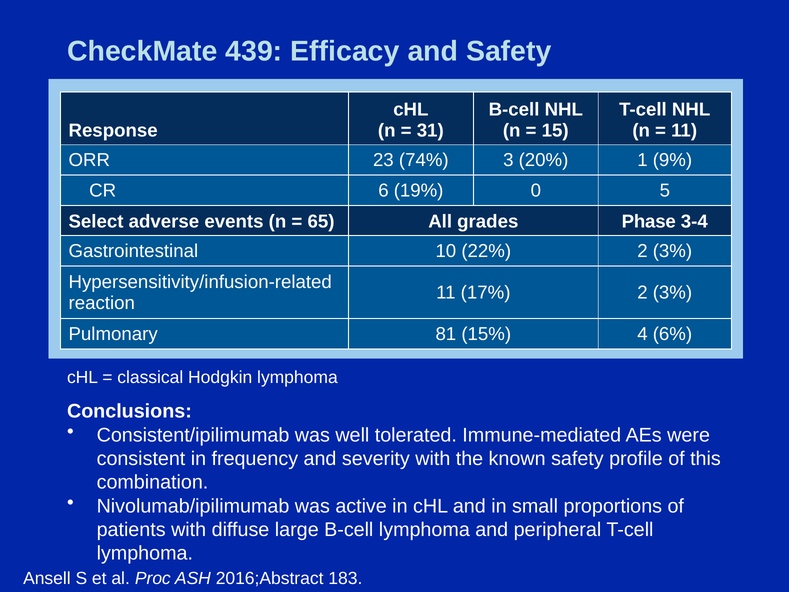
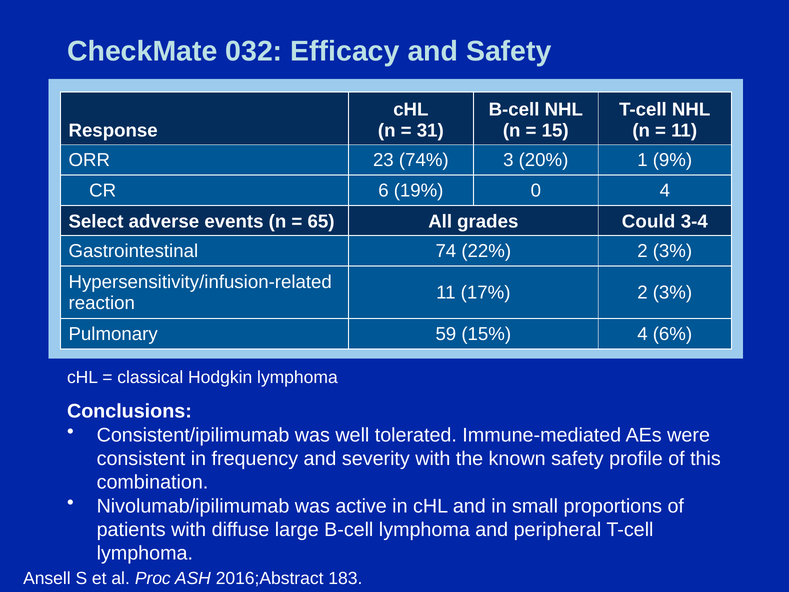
439: 439 -> 032 (254, 51)
0 5: 5 -> 4 (665, 190)
Phase: Phase -> Could (649, 222)
10: 10 -> 74 (446, 251)
81: 81 -> 59 (446, 334)
